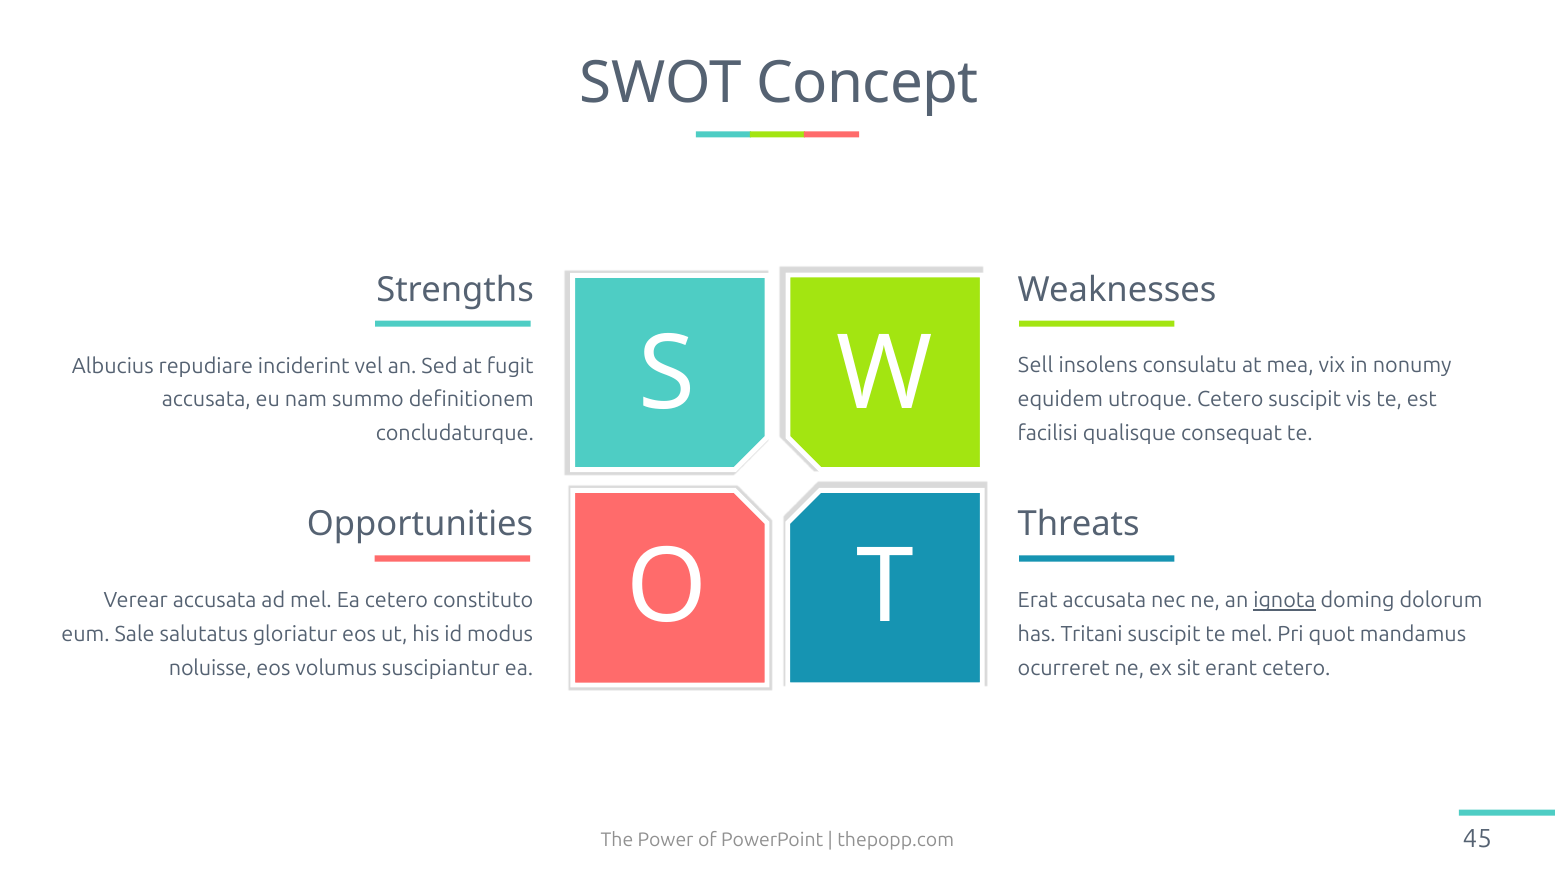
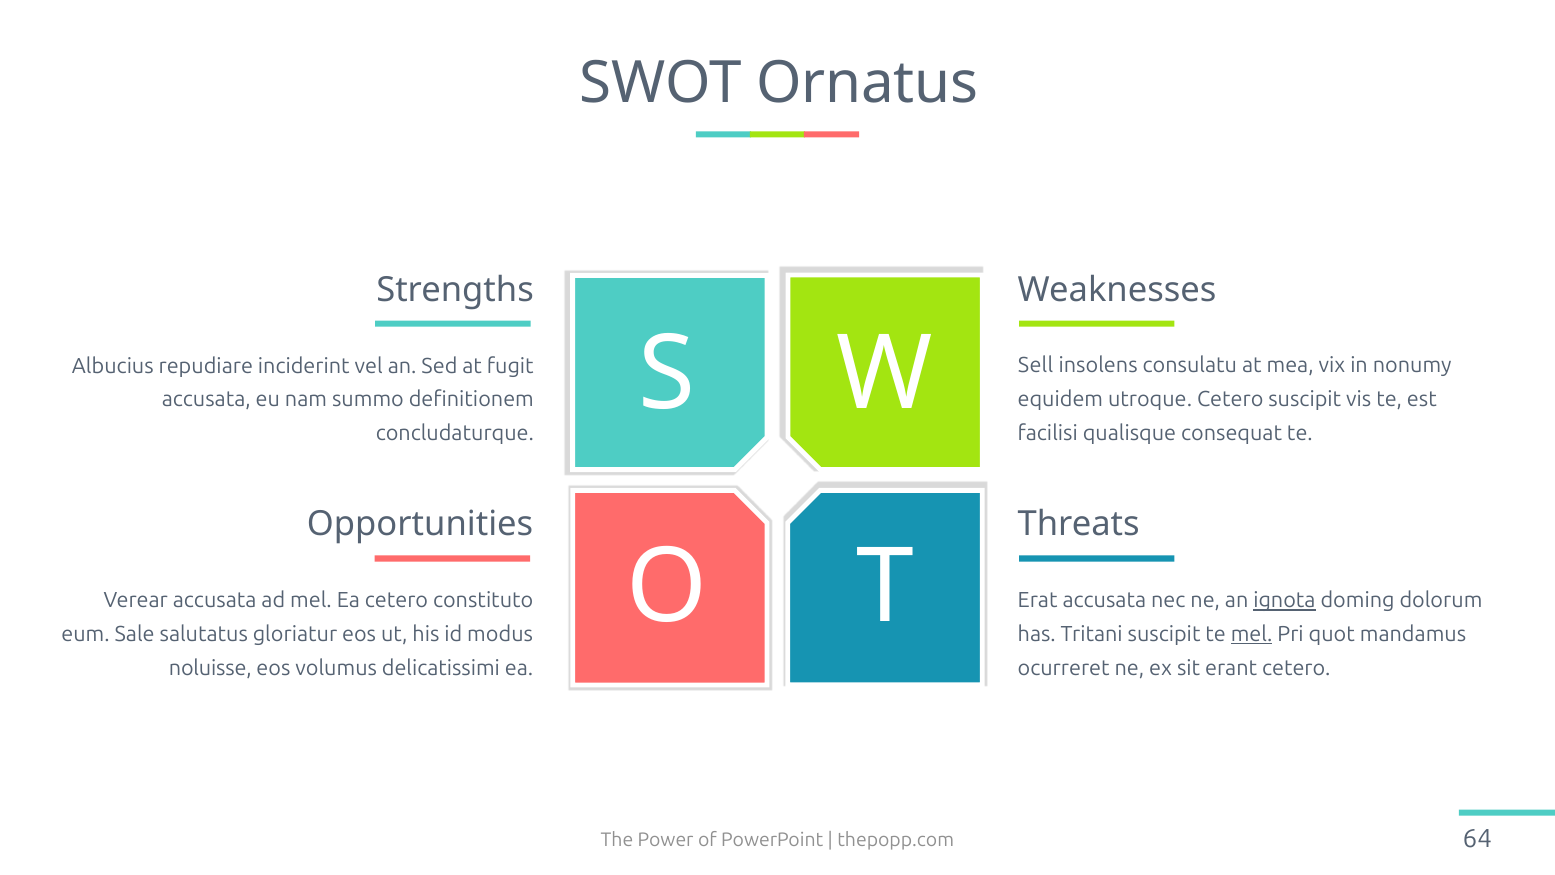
Concept: Concept -> Ornatus (868, 84)
mel underline: none -> present (1252, 634)
suscipiantur: suscipiantur -> delicatissimi (441, 668)
45: 45 -> 64 (1477, 839)
